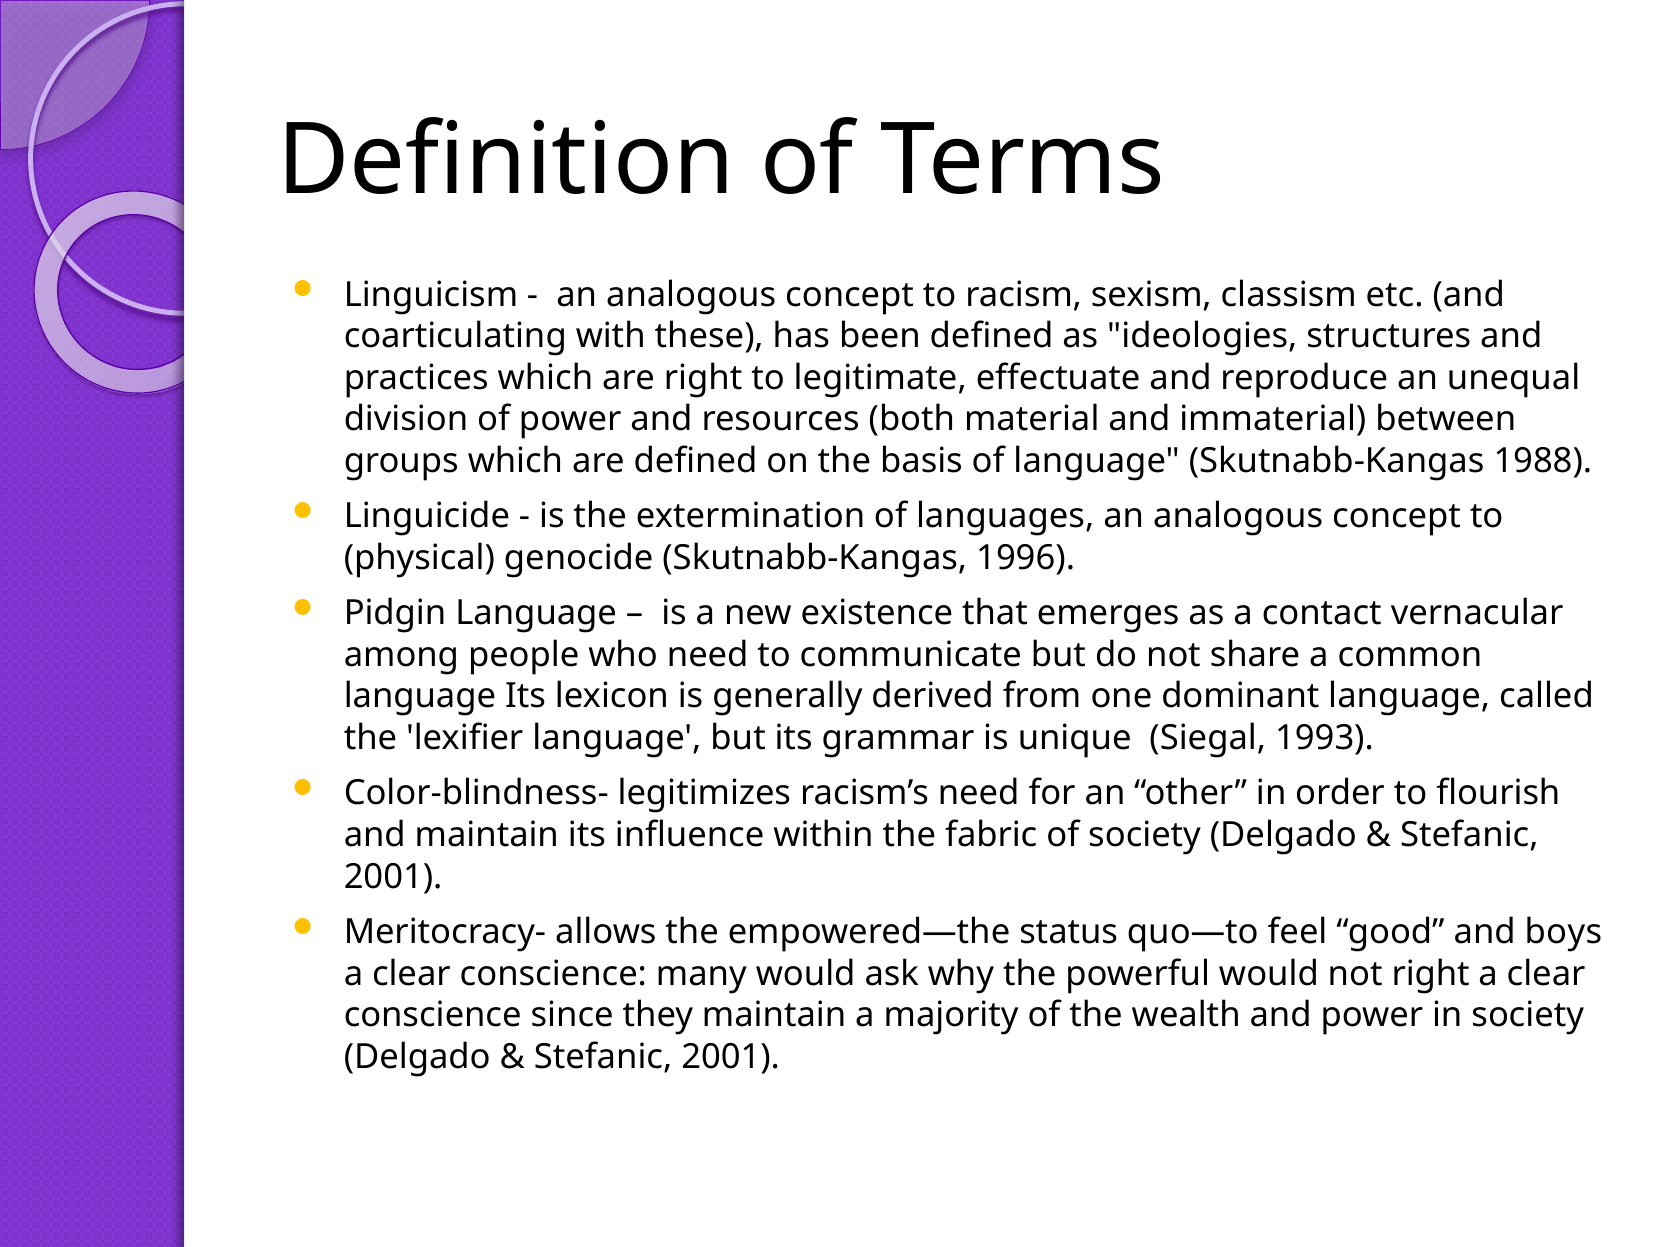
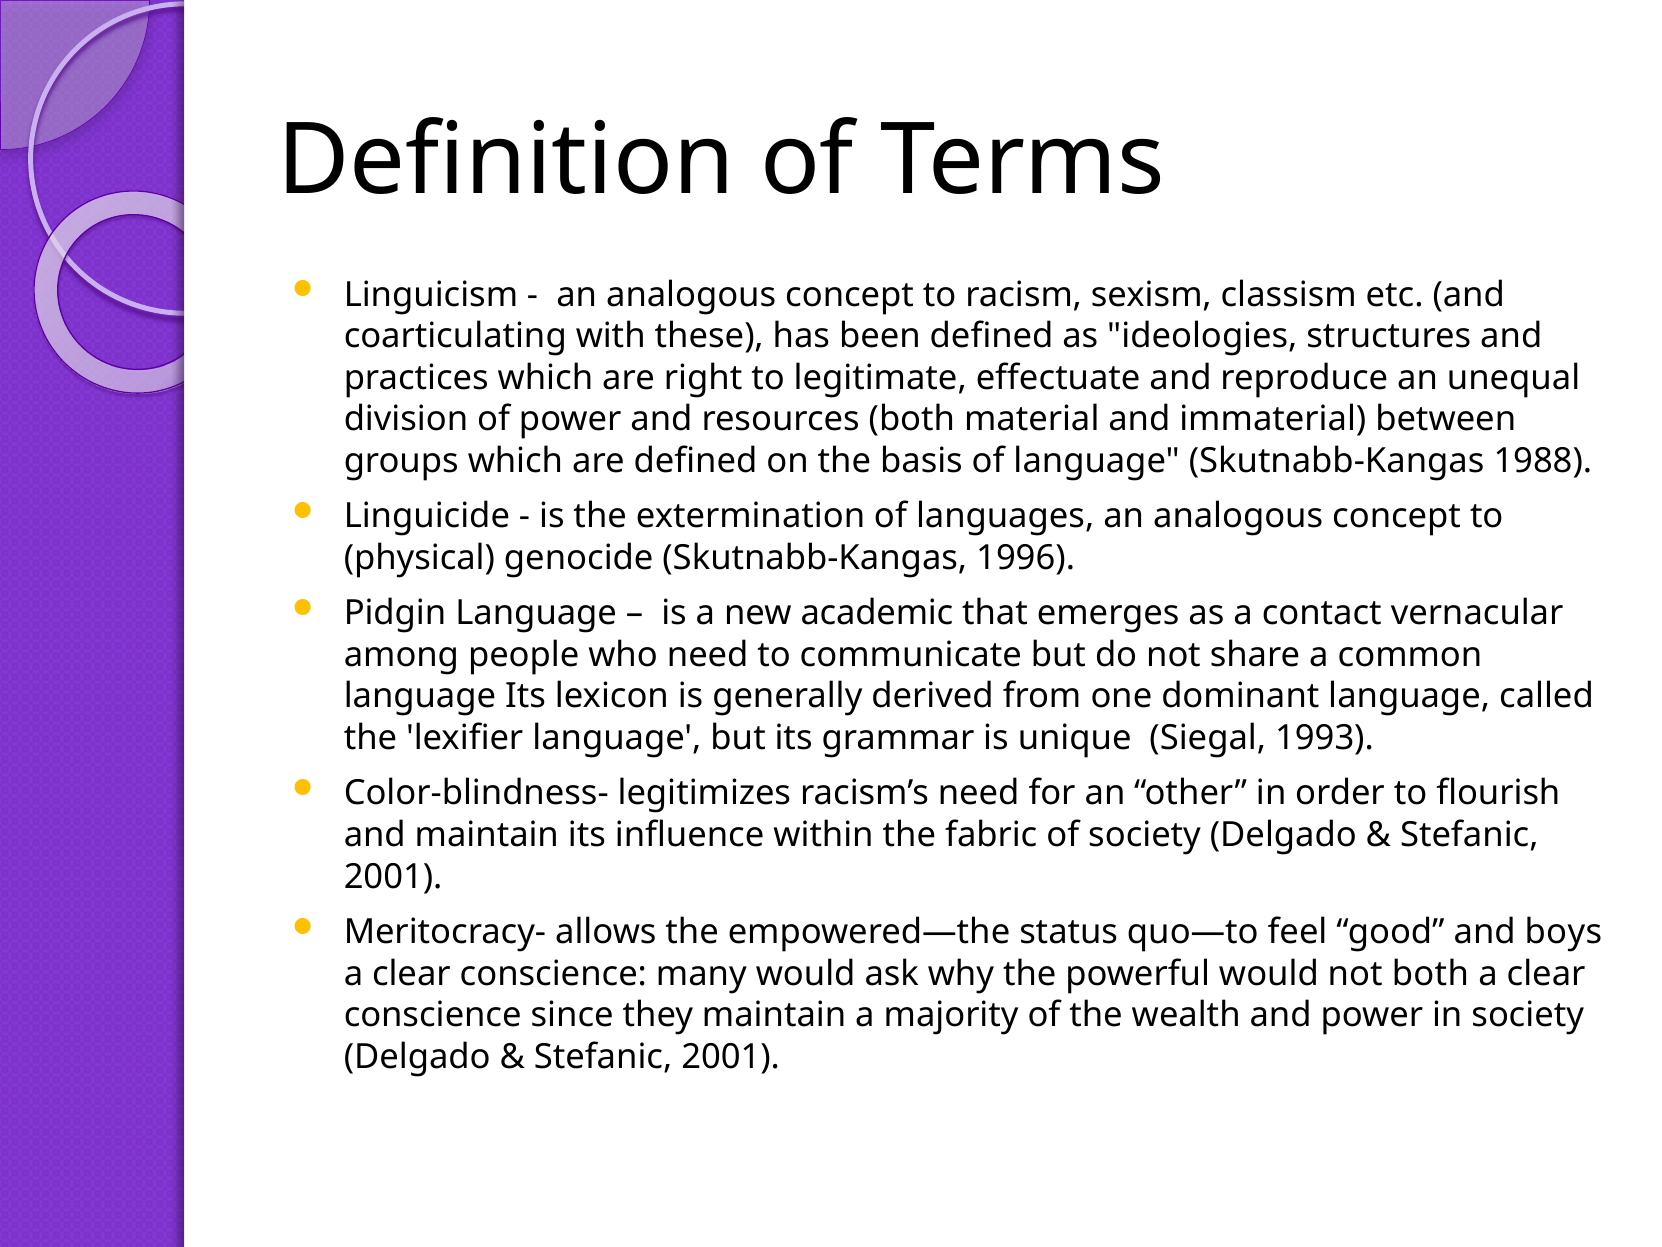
existence: existence -> academic (877, 613)
not right: right -> both (1430, 973)
